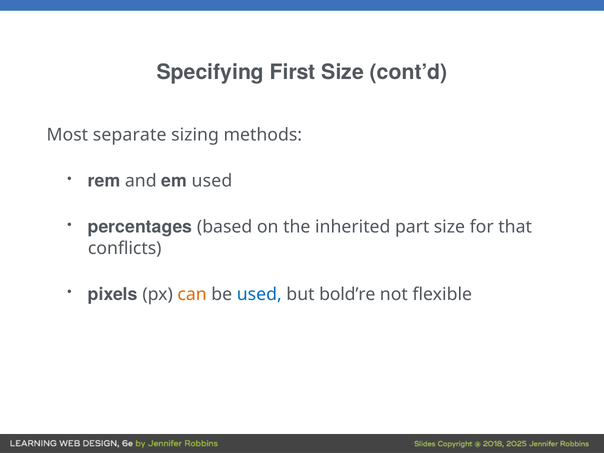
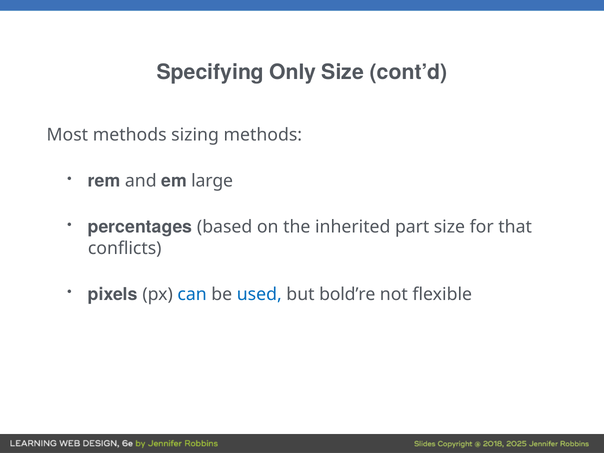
First: First -> Only (293, 72)
Most separate: separate -> methods (130, 135)
em used: used -> large (212, 181)
can colour: orange -> blue (192, 294)
